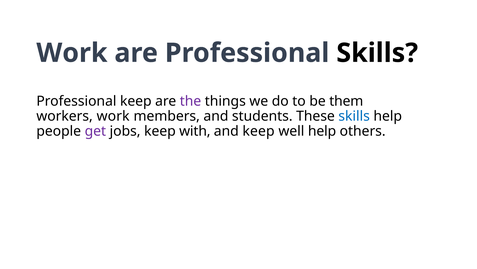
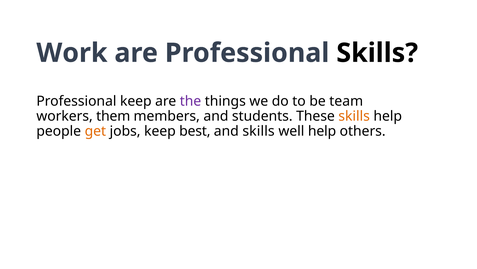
them: them -> team (346, 101)
workers work: work -> them (113, 116)
skills colour: blue -> orange (354, 116)
get colour: purple -> orange (95, 131)
with: with -> best (195, 131)
and keep: keep -> skills (259, 131)
